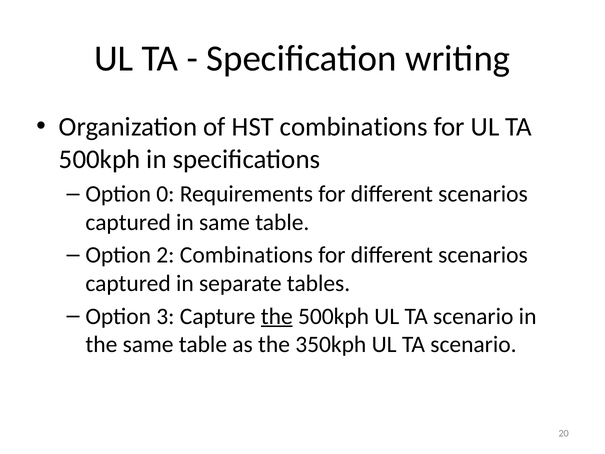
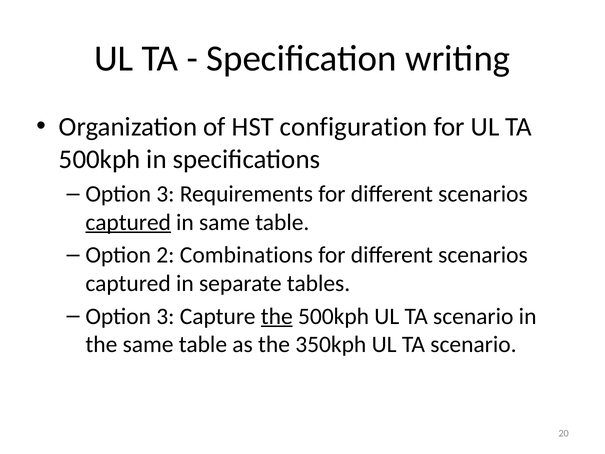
HST combinations: combinations -> configuration (354, 127)
0: 0 -> 3 (165, 194)
captured underline: none -> present (128, 222)
